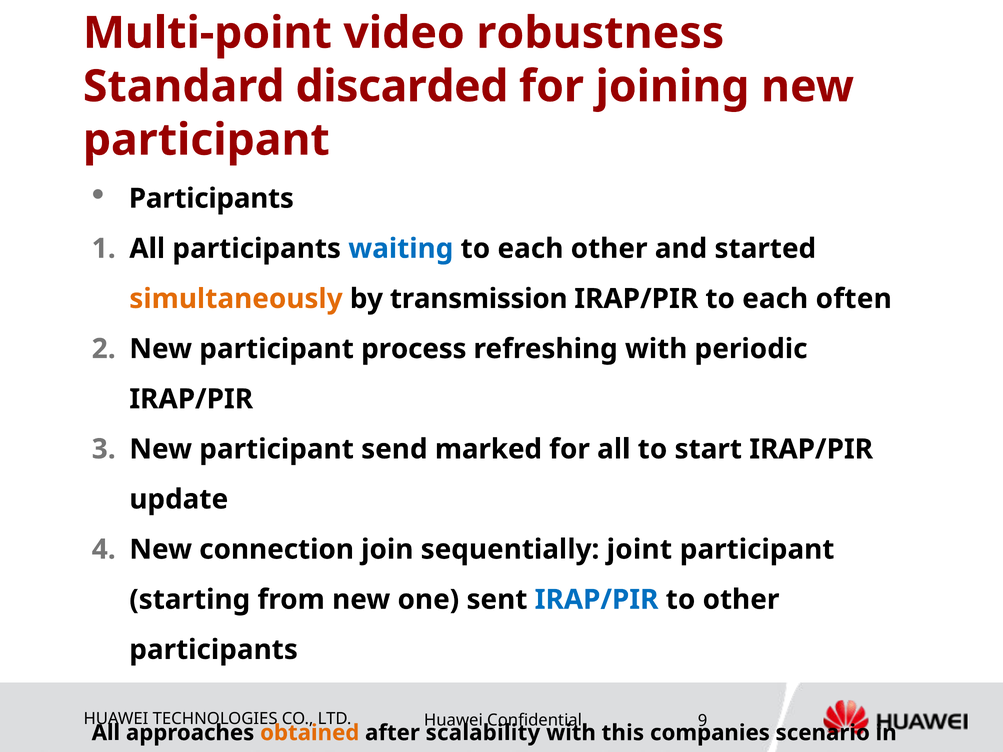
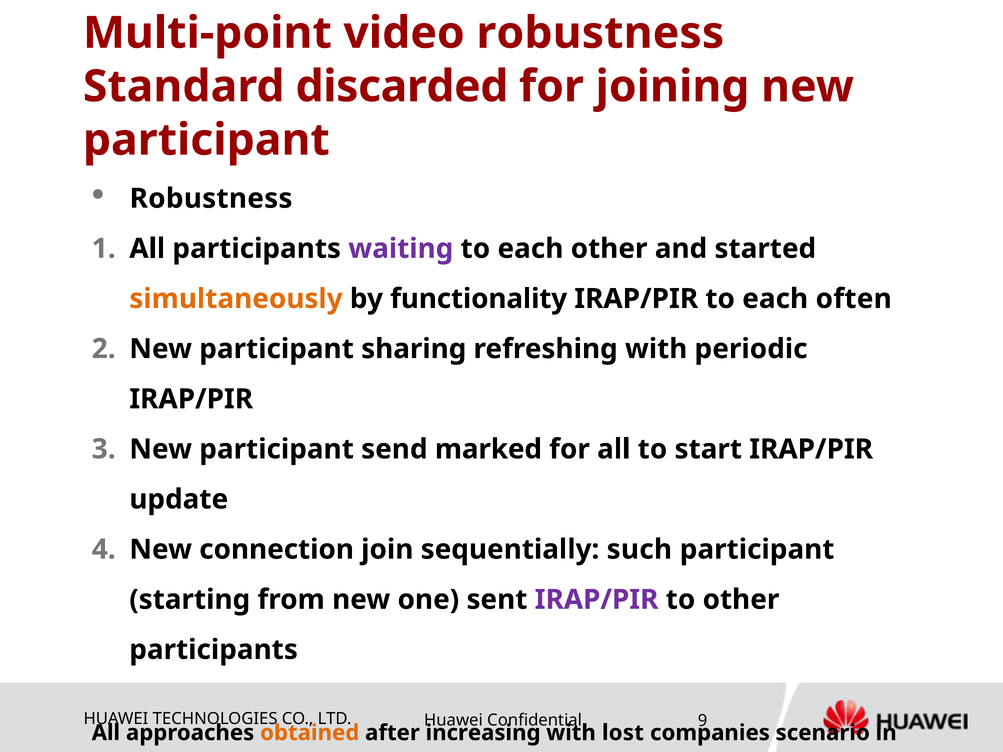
Participants: Participants -> Robustness (211, 199)
waiting colour: blue -> purple (401, 249)
transmission: transmission -> functionality (479, 299)
process: process -> sharing (414, 349)
joint: joint -> such (639, 550)
IRAP/PIR colour: blue -> purple (597, 600)
scalability: scalability -> increasing (483, 733)
this: this -> lost (623, 733)
